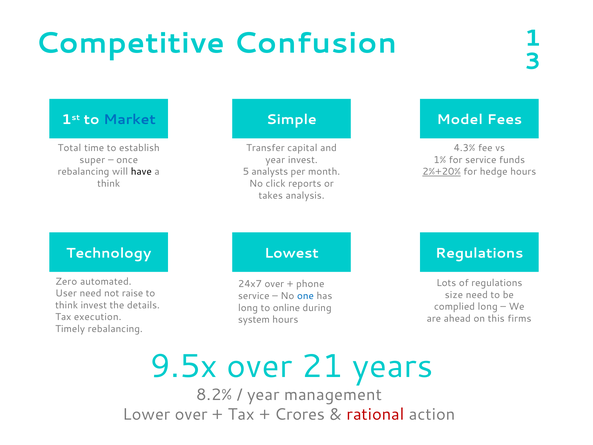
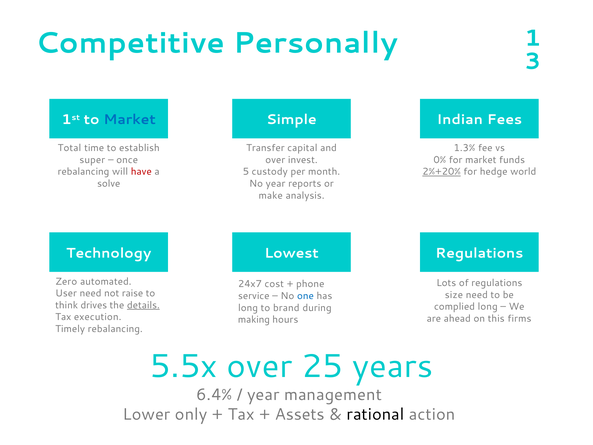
Confusion: Confusion -> Personally (315, 43)
Model: Model -> Indian (460, 120)
4.3%: 4.3% -> 1.3% (464, 148)
year: year -> over (275, 160)
1%: 1% -> 0% (440, 160)
for service: service -> market (481, 160)
have colour: black -> red (141, 172)
analysts: analysts -> custody (270, 172)
hedge hours: hours -> world (523, 172)
think: think -> solve (109, 183)
No click: click -> year (276, 183)
takes: takes -> make (271, 195)
24x7 over: over -> cost (274, 284)
think invest: invest -> drives (94, 305)
details underline: none -> present (143, 305)
online: online -> brand (286, 308)
system: system -> making (254, 319)
9.5x: 9.5x -> 5.5x (184, 366)
21: 21 -> 25 (322, 366)
8.2%: 8.2% -> 6.4% (214, 394)
Lower over: over -> only (191, 414)
Crores: Crores -> Assets (300, 414)
rational colour: red -> black (375, 414)
